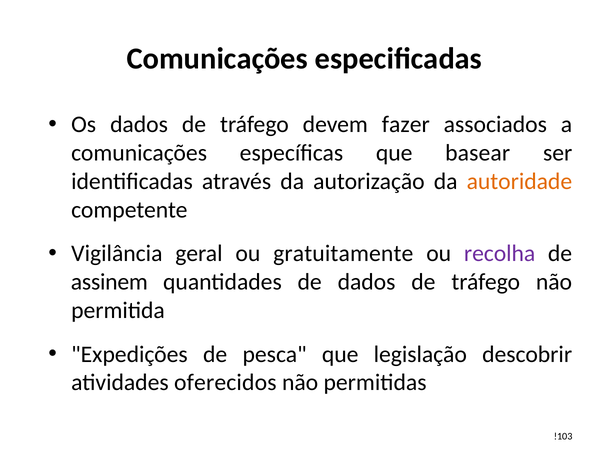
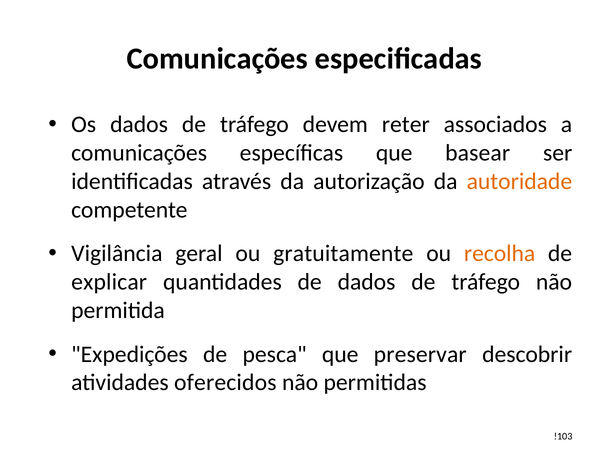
fazer: fazer -> reter (406, 125)
recolha colour: purple -> orange (500, 253)
assinem: assinem -> explicar (109, 282)
legislação: legislação -> preservar (420, 354)
